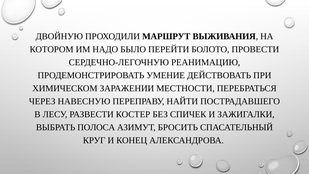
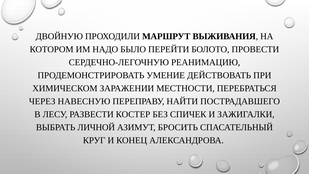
ПОЛОСА: ПОЛОСА -> ЛИЧНОЙ (96, 127)
